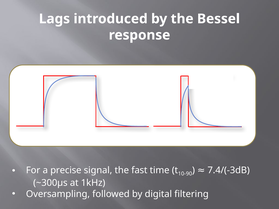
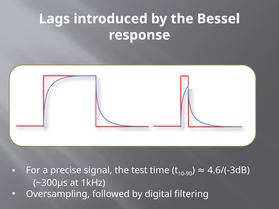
fast: fast -> test (139, 170)
7.4/(-3dB: 7.4/(-3dB -> 4.6/(-3dB (229, 170)
